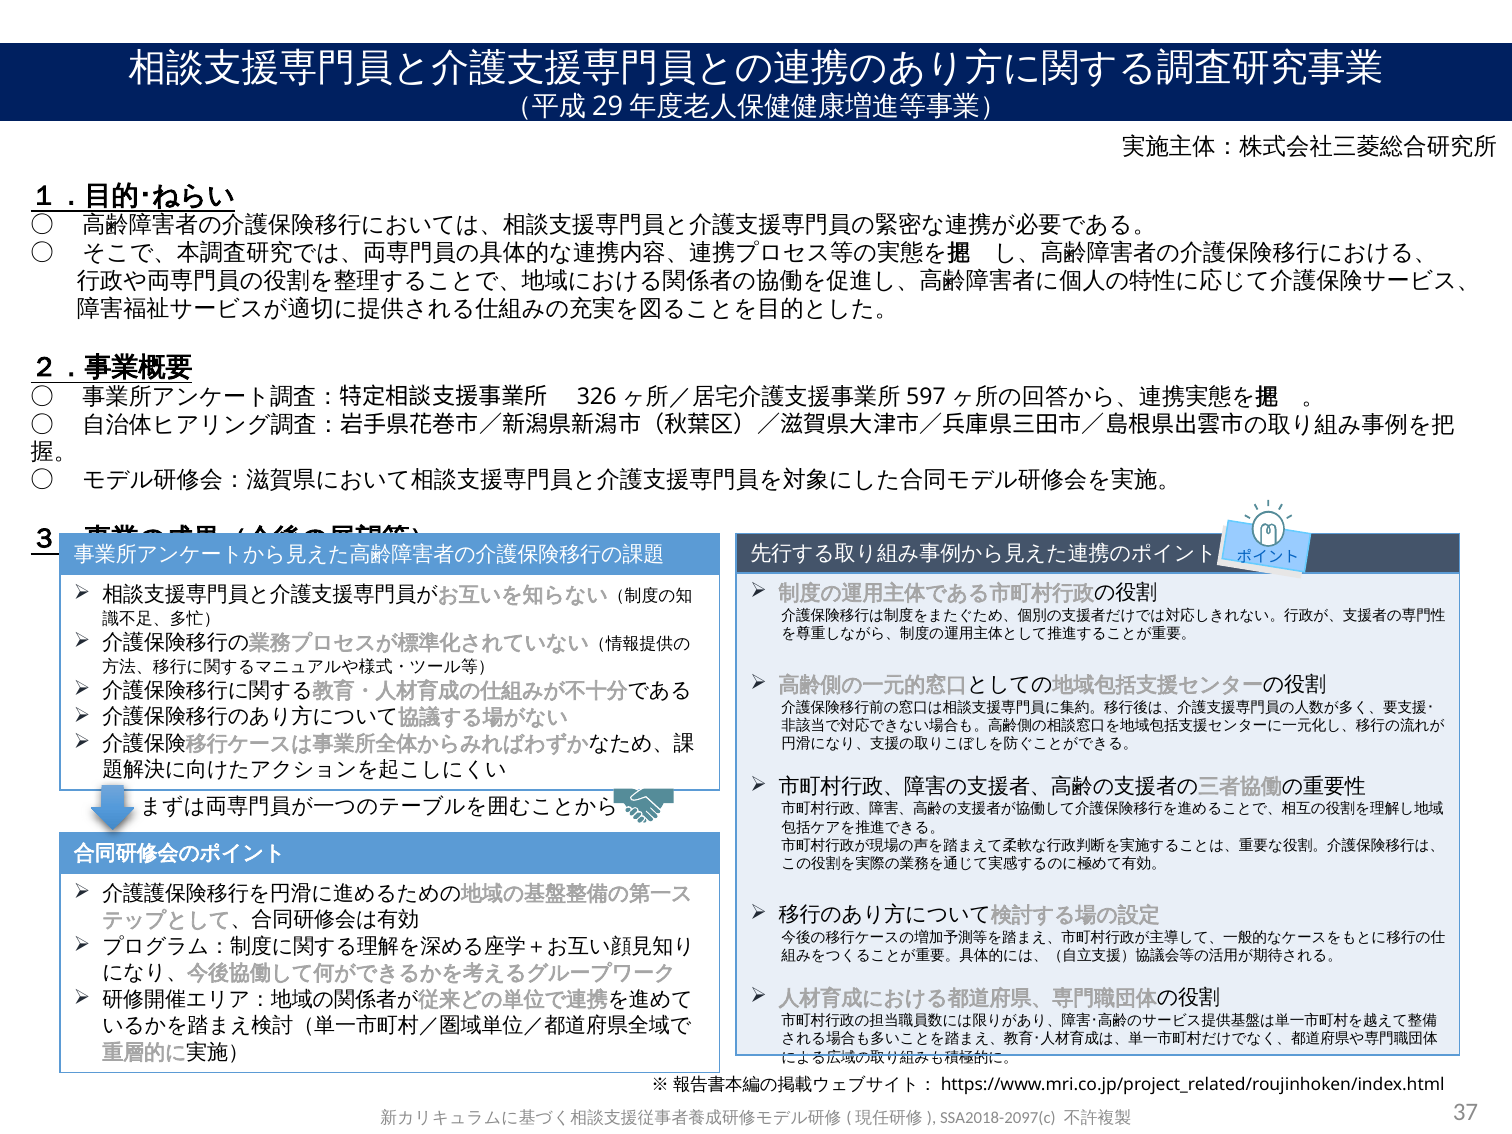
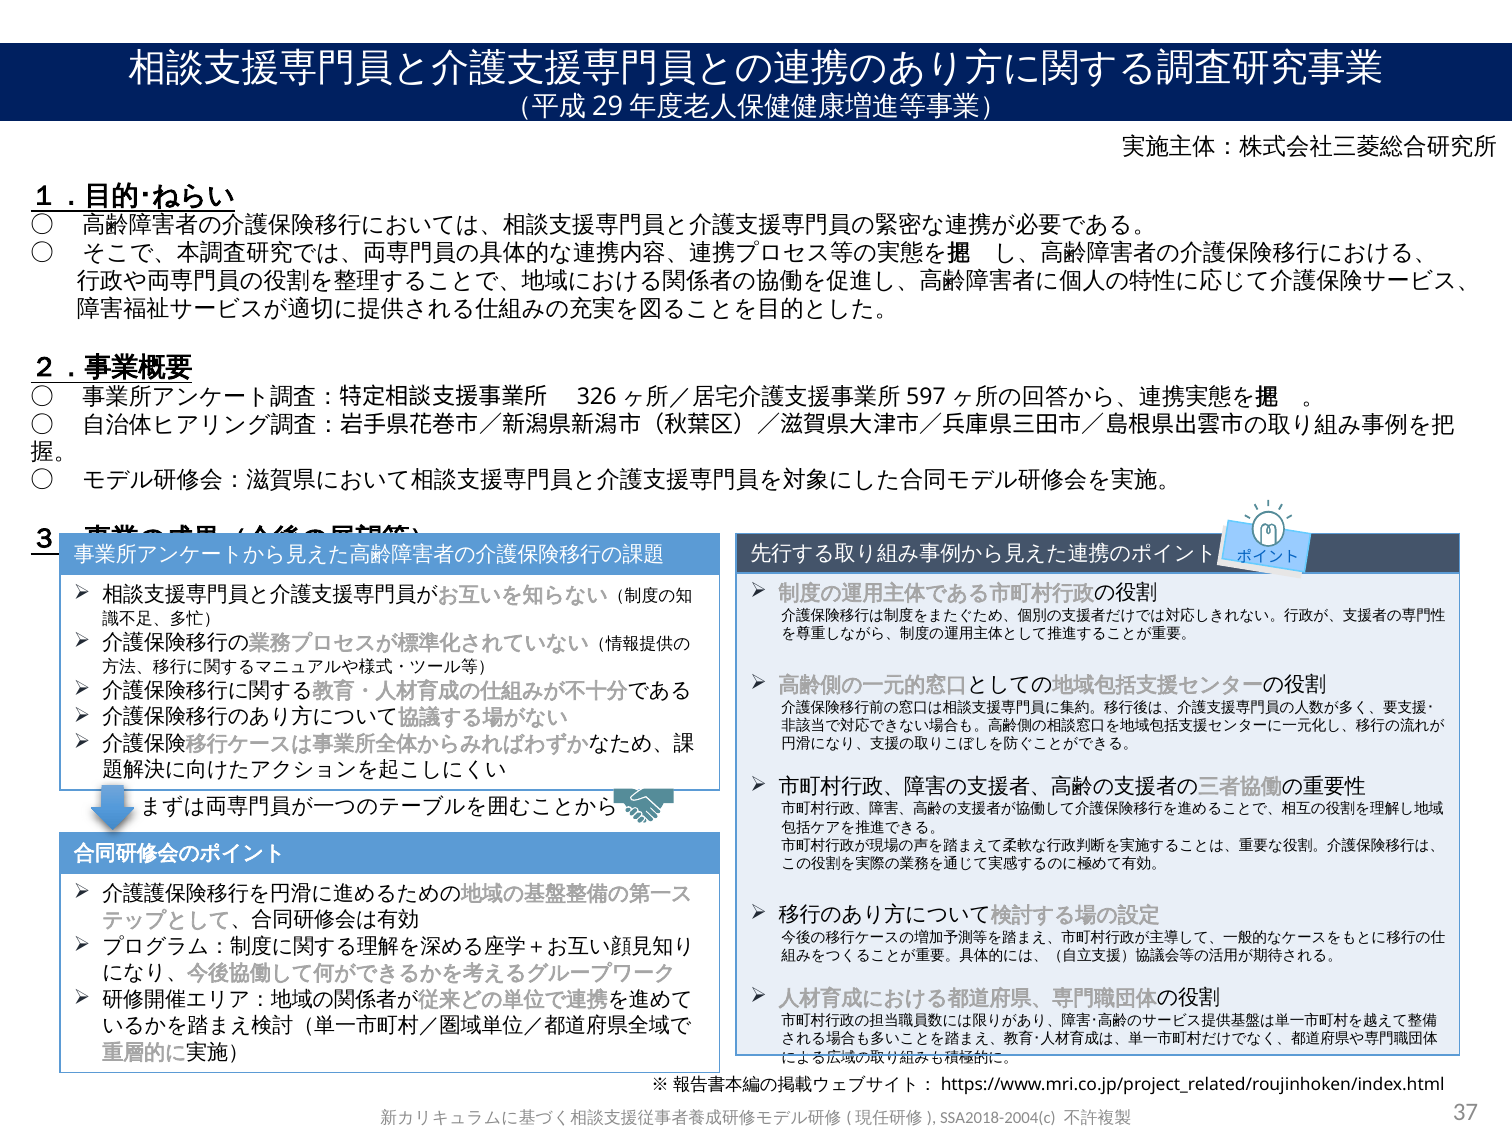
SSA2018-2097(c: SSA2018-2097(c -> SSA2018-2004(c (998, 1118)
